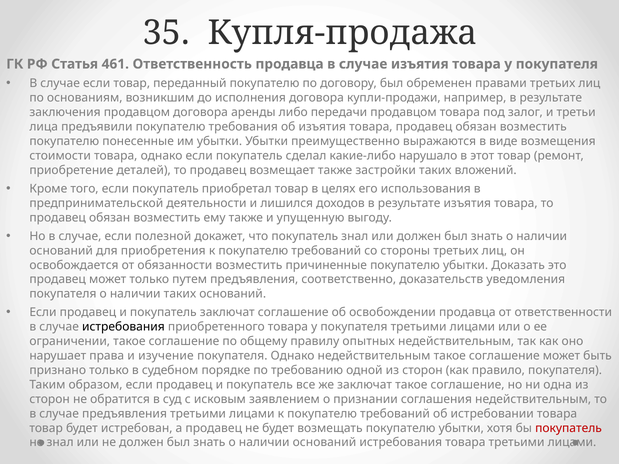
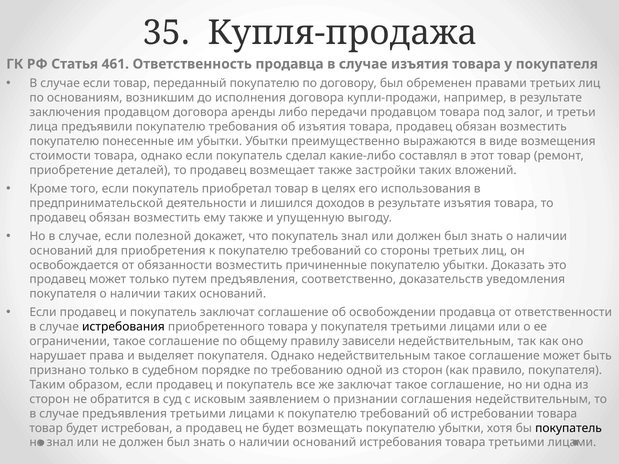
нарушало: нарушало -> составлял (428, 156)
опытных: опытных -> зависели (369, 342)
изучение: изучение -> выделяет (166, 356)
покупатель colour: red -> black (569, 428)
